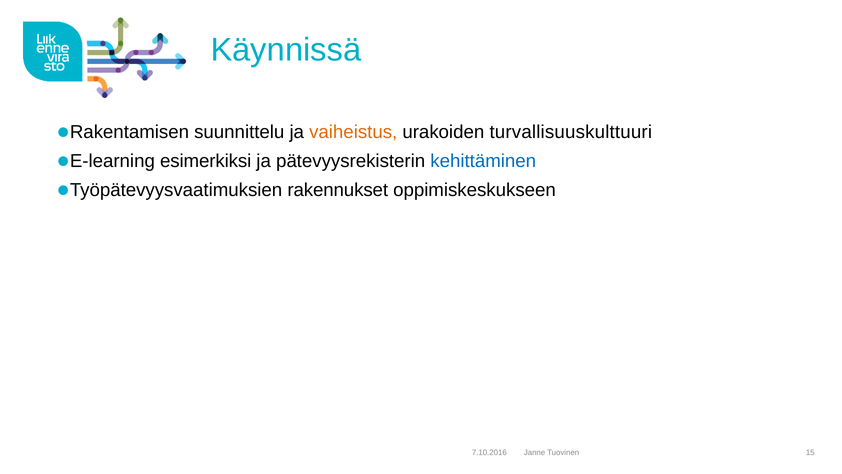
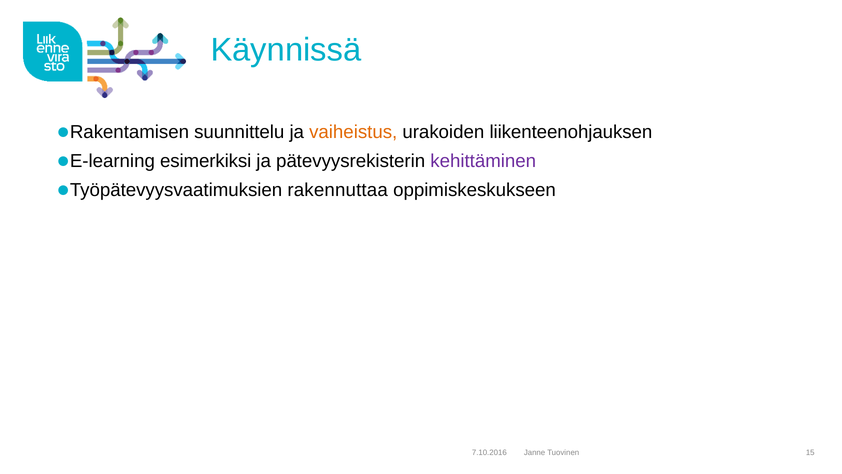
turvallisuuskulttuuri: turvallisuuskulttuuri -> liikenteenohjauksen (571, 132)
kehittäminen colour: blue -> purple (483, 161)
rakennukset: rakennukset -> rakennuttaa (338, 190)
